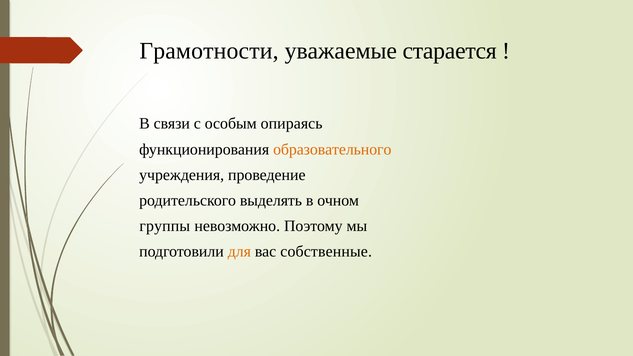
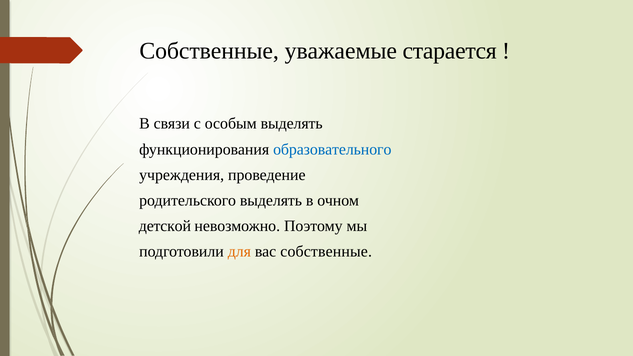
Грамотности: Грамотности -> Собственные (209, 51)
особым опираясь: опираясь -> выделять (292, 124)
образовательного colour: orange -> blue (332, 149)
группы: группы -> детской (165, 226)
